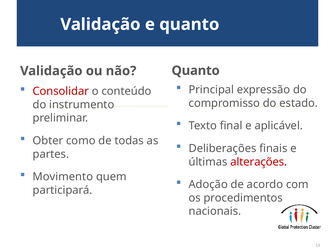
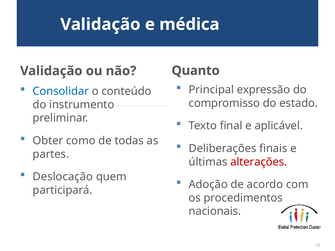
e quanto: quanto -> médica (189, 24)
Consolidar colour: red -> blue (61, 91)
Movimento: Movimento -> Deslocação (63, 177)
